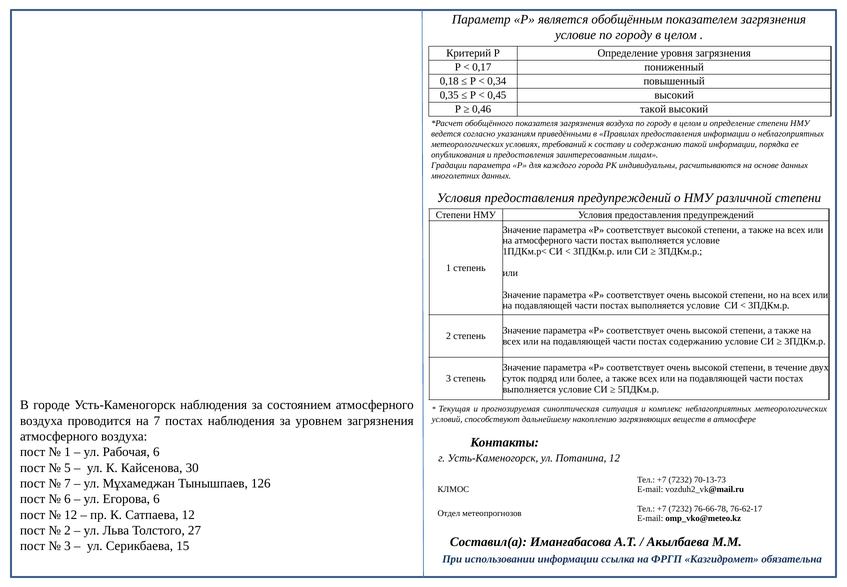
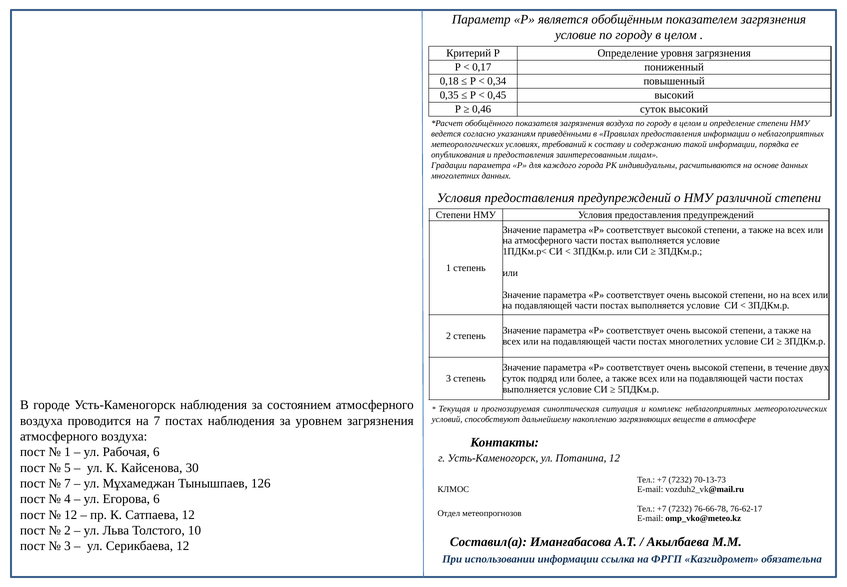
0,46 такой: такой -> суток (653, 109)
постах содержанию: содержанию -> многолетних (696, 341)
6: 6 -> 4 (67, 499)
27: 27 -> 10 (195, 530)
Серикбаева 15: 15 -> 12 (183, 545)
